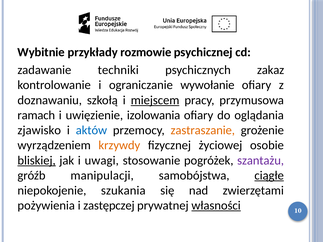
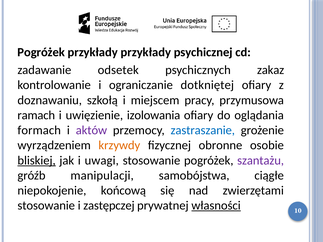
Wybitnie: Wybitnie -> Pogróżek (41, 52)
przykłady rozmowie: rozmowie -> przykłady (146, 52)
techniki: techniki -> odsetek (118, 70)
wywołanie: wywołanie -> dotkniętej (207, 85)
miejscem underline: present -> none (155, 100)
zjawisko: zjawisko -> formach (39, 130)
aktów colour: blue -> purple (91, 130)
zastraszanie colour: orange -> blue (203, 130)
życiowej: życiowej -> obronne (220, 145)
ciągłe underline: present -> none (269, 176)
szukania: szukania -> końcową (123, 191)
pożywienia: pożywienia -> stosowanie (46, 206)
